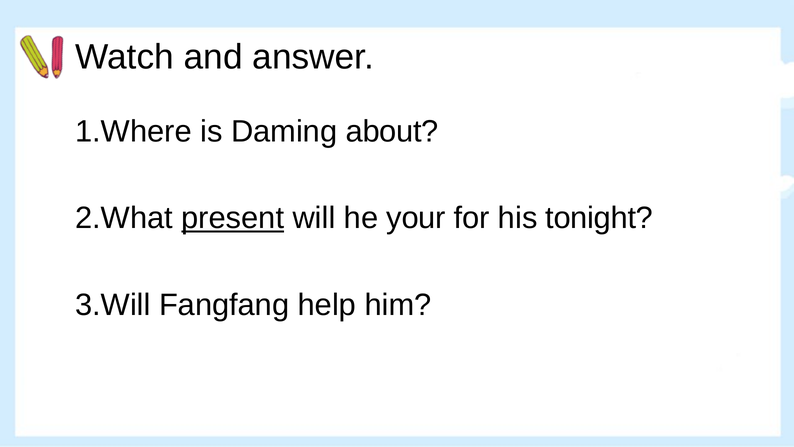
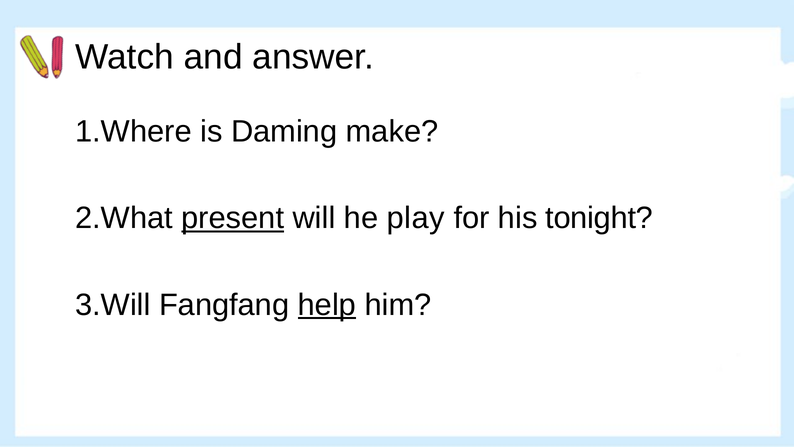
about: about -> make (392, 132)
your: your -> play (416, 218)
help underline: none -> present (327, 305)
